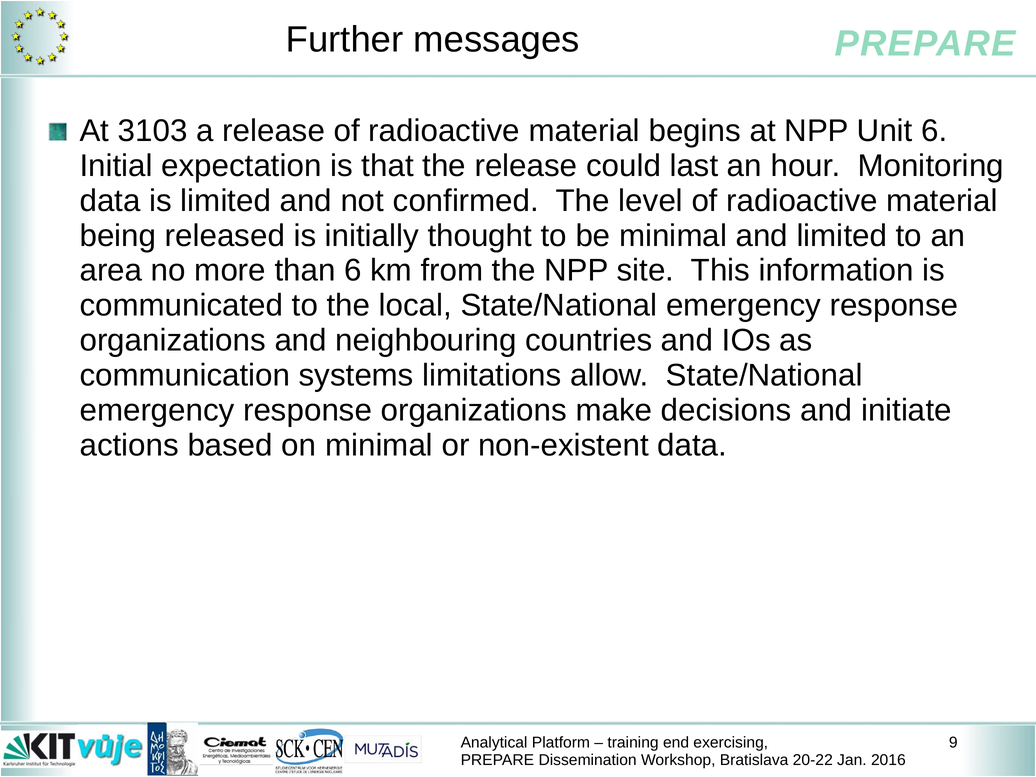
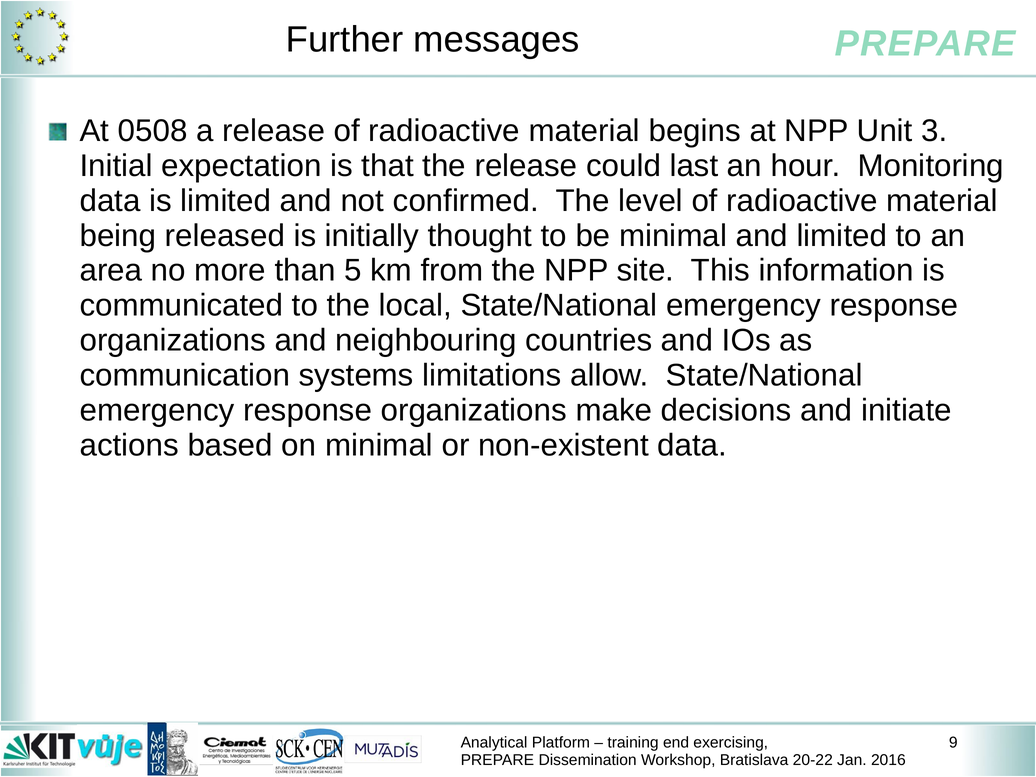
3103: 3103 -> 0508 (153, 131)
Unit 6: 6 -> 3 (934, 131)
than 6: 6 -> 5 (353, 271)
